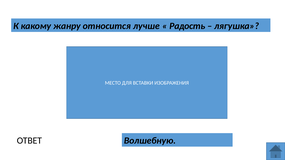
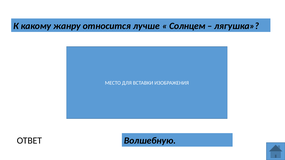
Радость: Радость -> Солнцем (187, 26)
